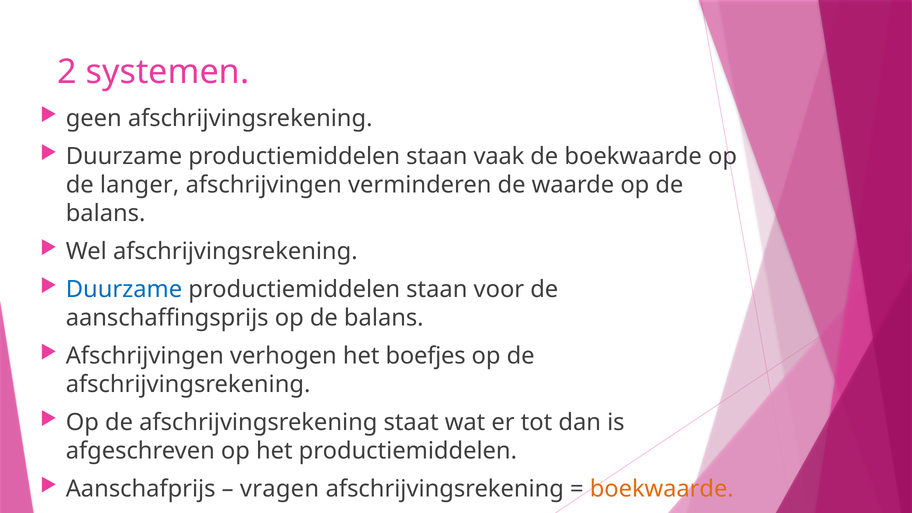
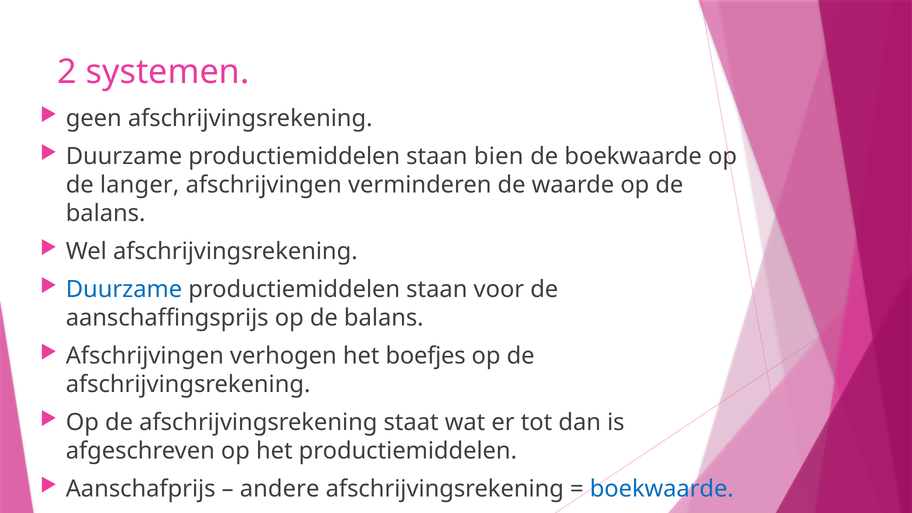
vaak: vaak -> bien (499, 156)
vragen: vragen -> andere (280, 489)
boekwaarde colour: orange -> blue (662, 489)
